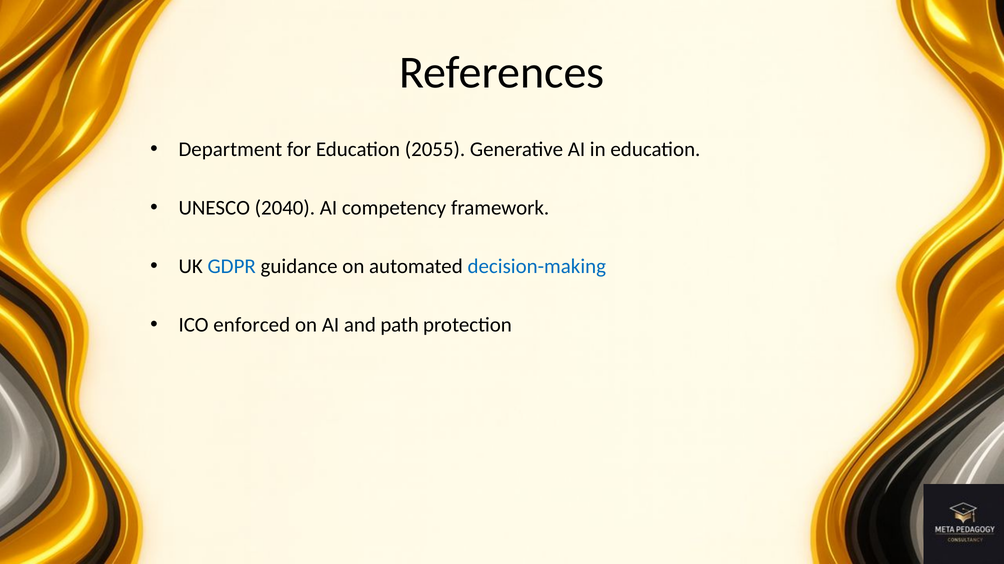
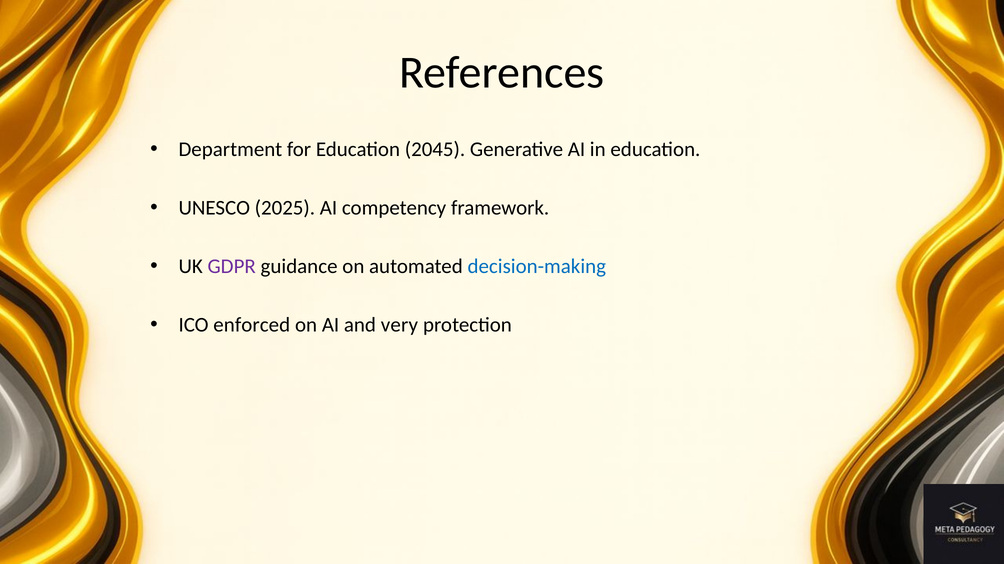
2055: 2055 -> 2045 (435, 150)
2040: 2040 -> 2025 (285, 208)
GDPR colour: blue -> purple (232, 267)
path: path -> very (399, 326)
